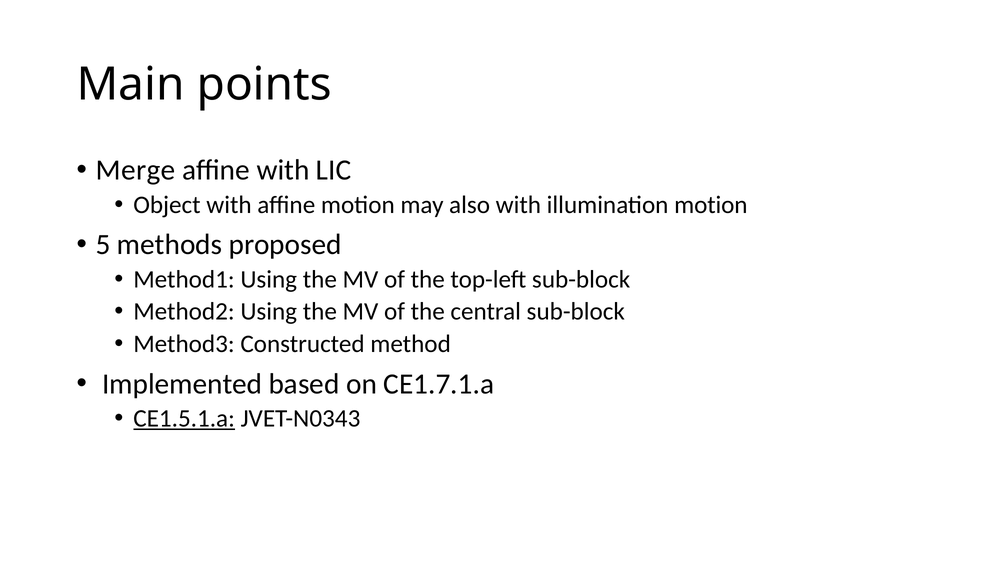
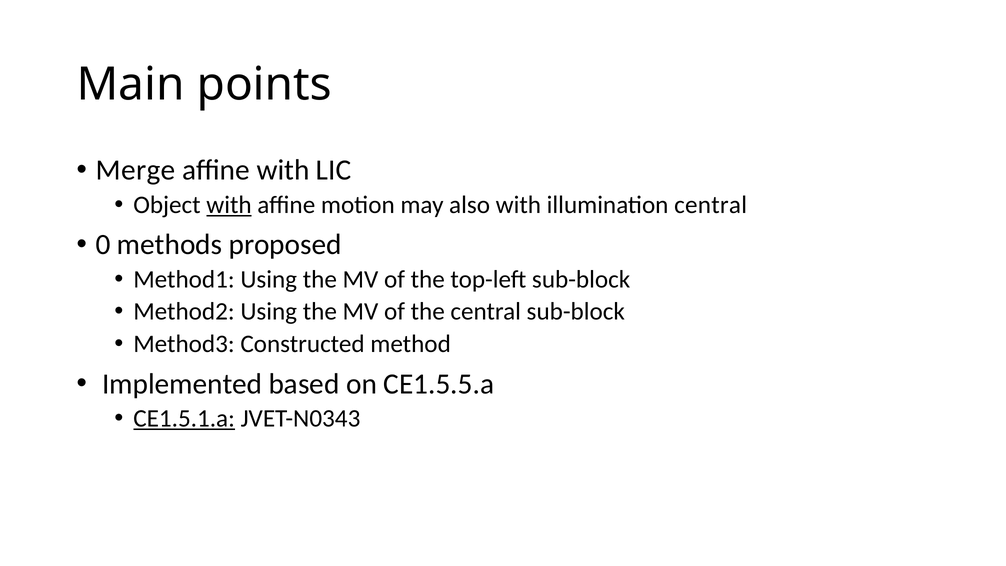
with underline: none -> present (229, 205)
illumination motion: motion -> central (711, 205)
5: 5 -> 0 (103, 245)
CE1.7.1.a: CE1.7.1.a -> CE1.5.5.a (439, 384)
